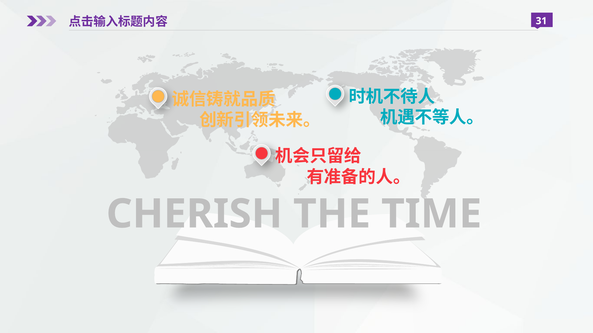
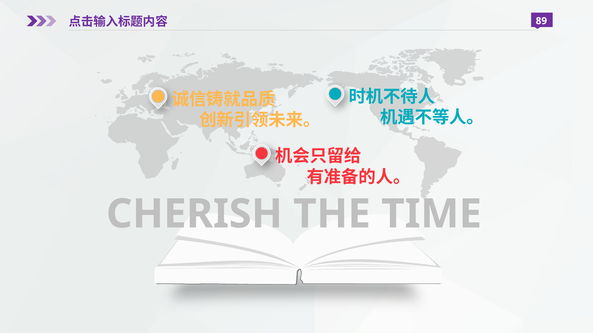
31: 31 -> 89 (541, 21)
